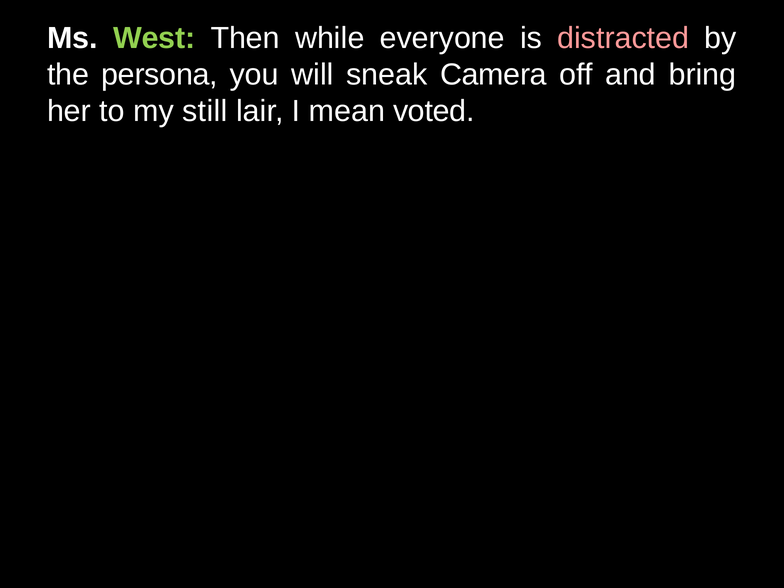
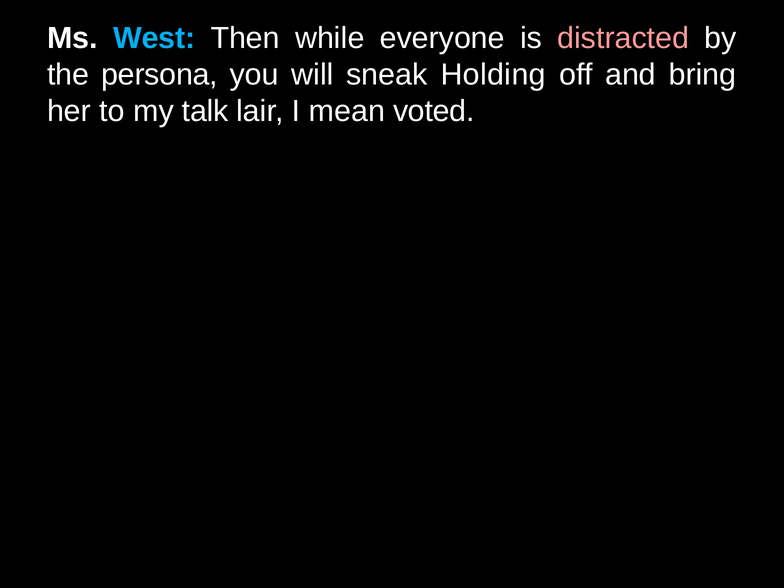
West colour: light green -> light blue (154, 38)
Camera: Camera -> Holding (493, 75)
still: still -> talk (205, 111)
